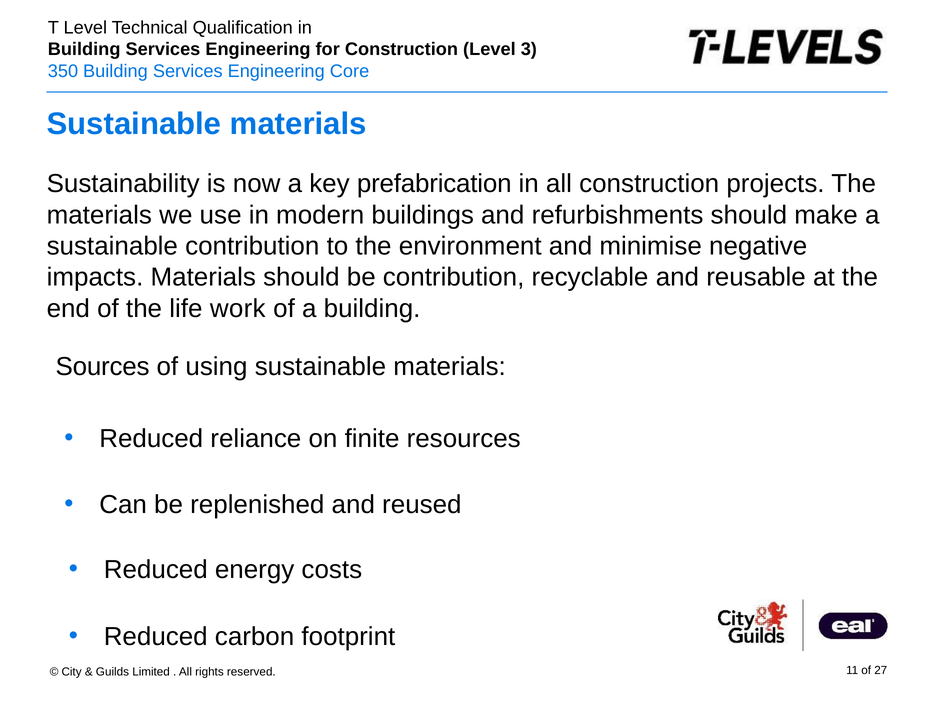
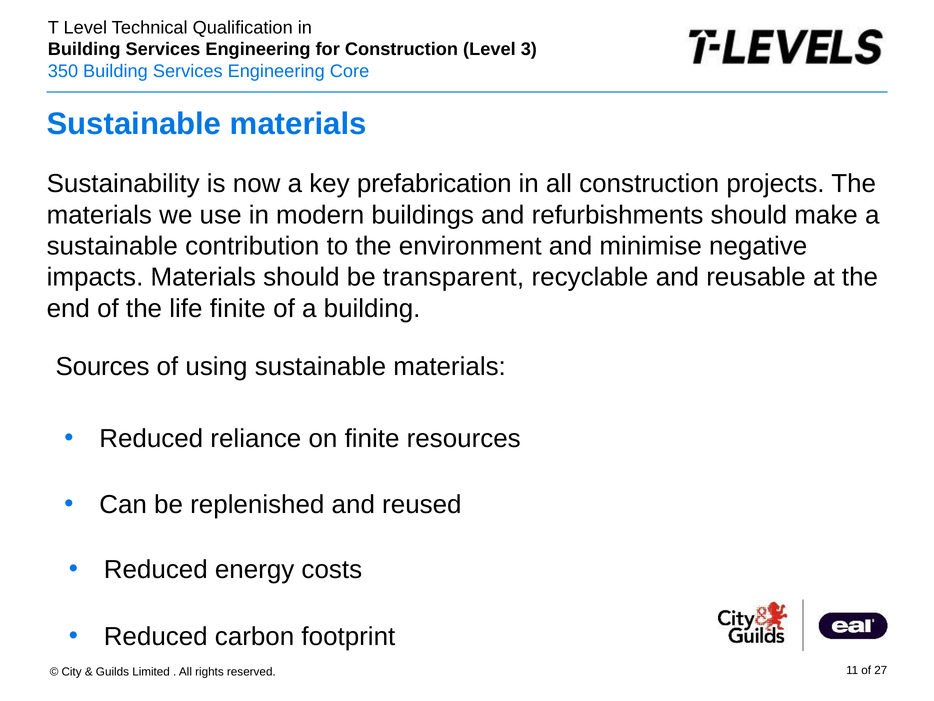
be contribution: contribution -> transparent (454, 277)
life work: work -> finite (238, 308)
